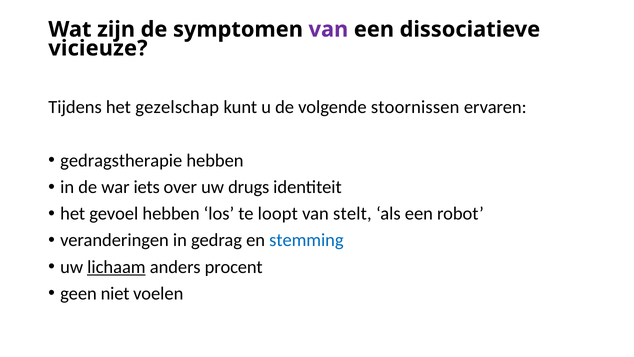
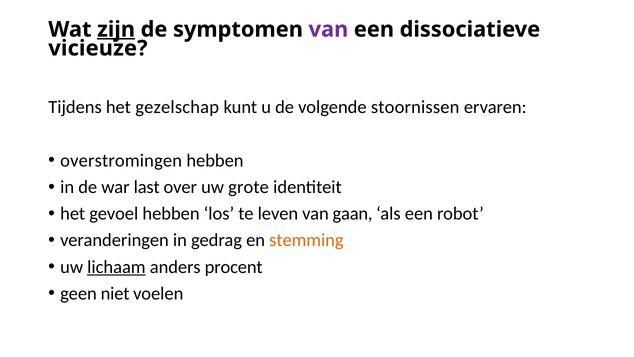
zijn underline: none -> present (116, 29)
gedragstherapie: gedragstherapie -> overstromingen (121, 160)
iets: iets -> last (147, 187)
drugs: drugs -> grote (249, 187)
loopt: loopt -> leven (278, 214)
stelt: stelt -> gaan (353, 214)
stemming colour: blue -> orange (306, 240)
